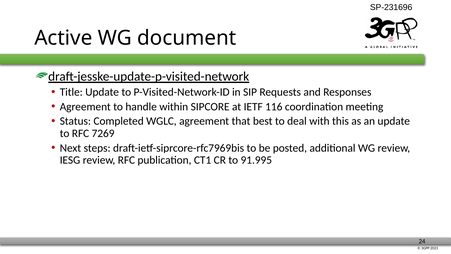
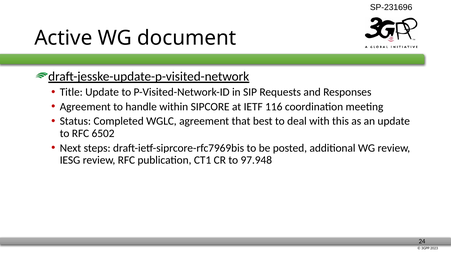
7269: 7269 -> 6502 (103, 133)
91.995: 91.995 -> 97.948 (256, 160)
